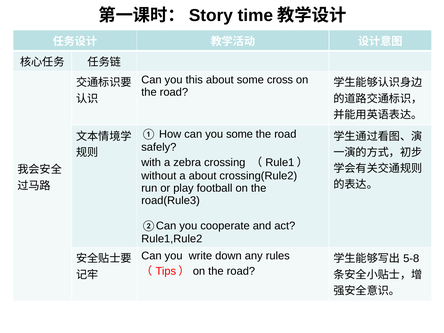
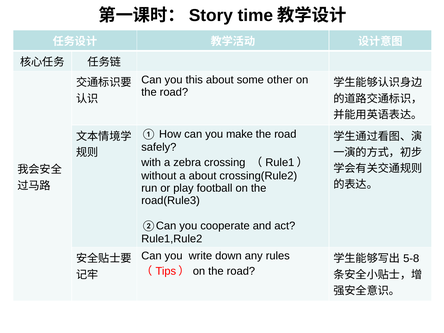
cross: cross -> other (280, 80)
you some: some -> make (240, 134)
